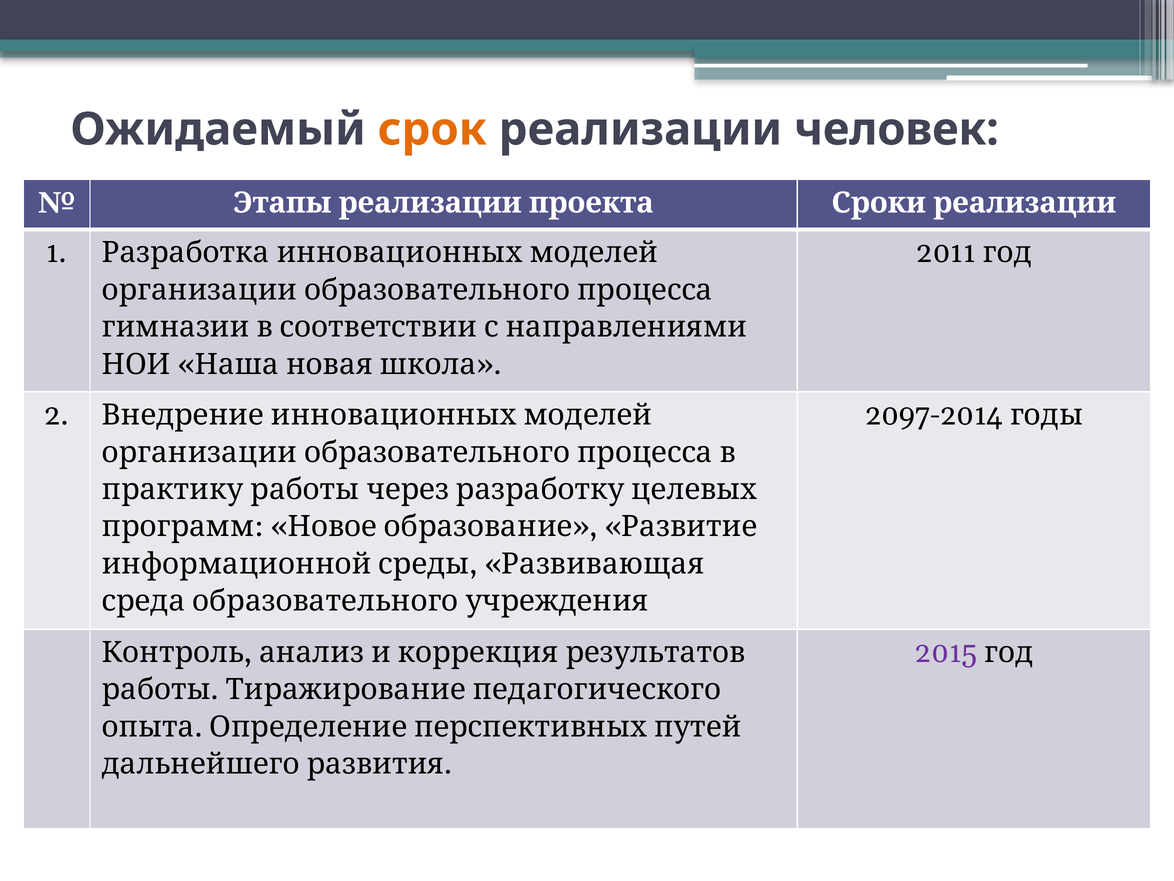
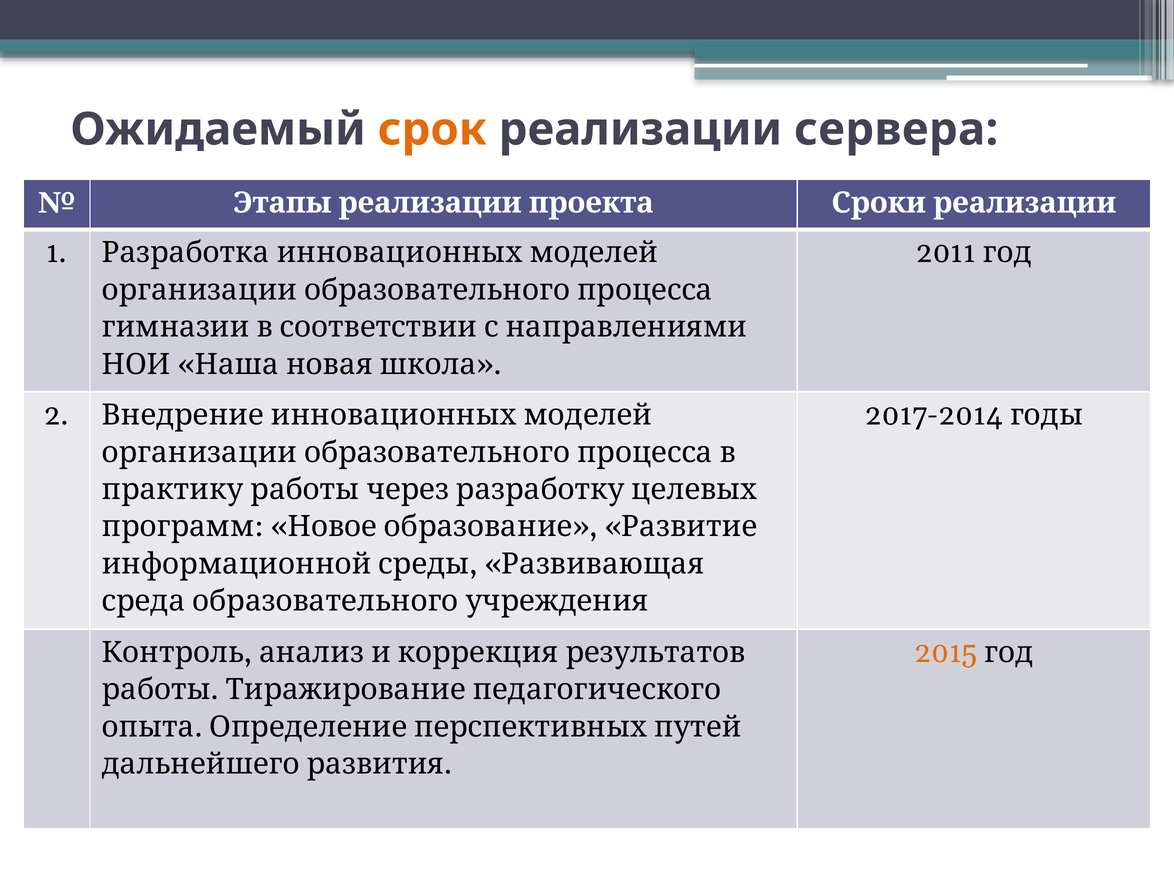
человек: человек -> сервера (896, 129)
2097-2014: 2097-2014 -> 2017-2014 (934, 415)
2015 colour: purple -> orange (946, 652)
